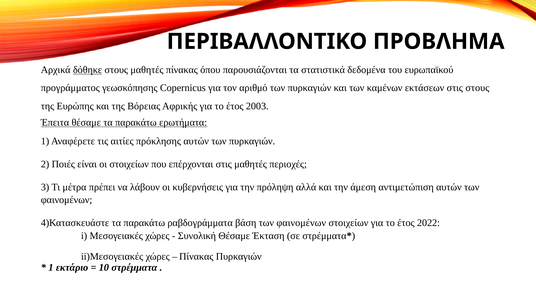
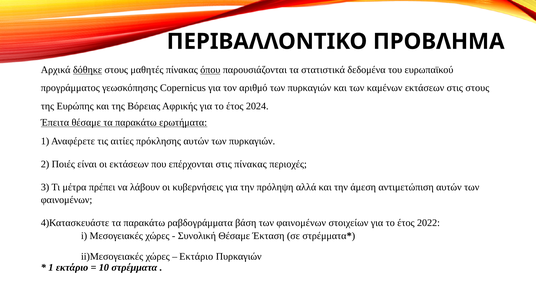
όπου underline: none -> present (210, 70)
2003: 2003 -> 2024 (257, 106)
οι στοιχείων: στοιχείων -> εκτάσεων (129, 164)
στις μαθητές: μαθητές -> πίνακας (250, 164)
Πίνακας: Πίνακας -> Εκτάριο (196, 256)
